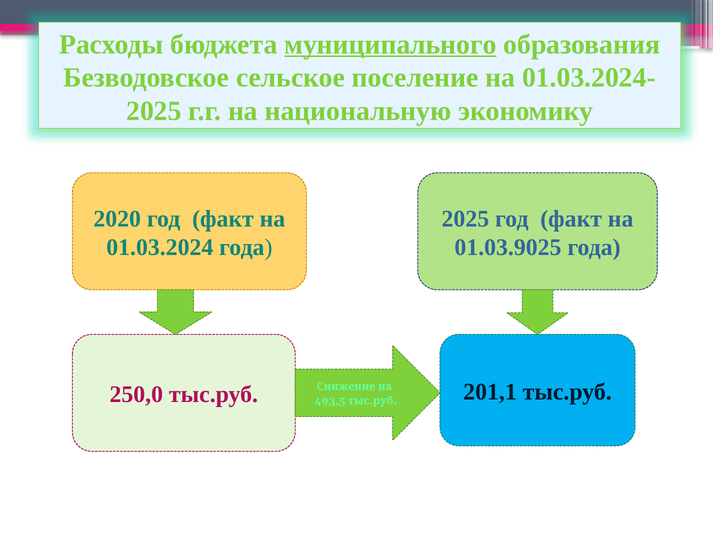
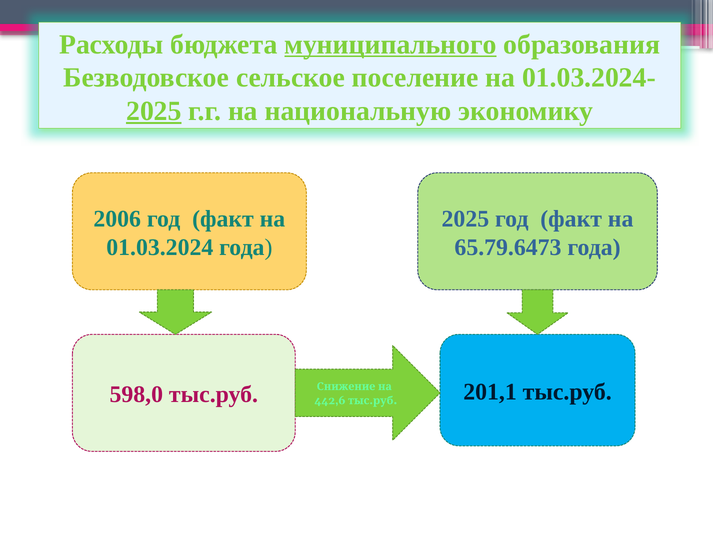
2025 underline: none -> present (154, 111)
2020: 2020 -> 2006 (117, 219)
01.03.9025: 01.03.9025 -> 65.79.6473 (508, 247)
250,0: 250,0 -> 598,0 (136, 394)
493,5: 493,5 -> 442,6 (330, 400)
